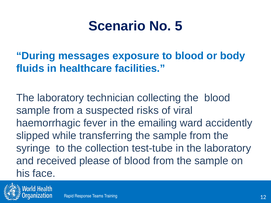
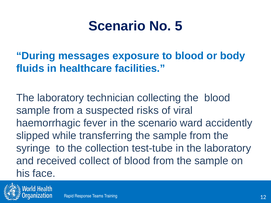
the emailing: emailing -> scenario (158, 123)
please: please -> collect (95, 161)
